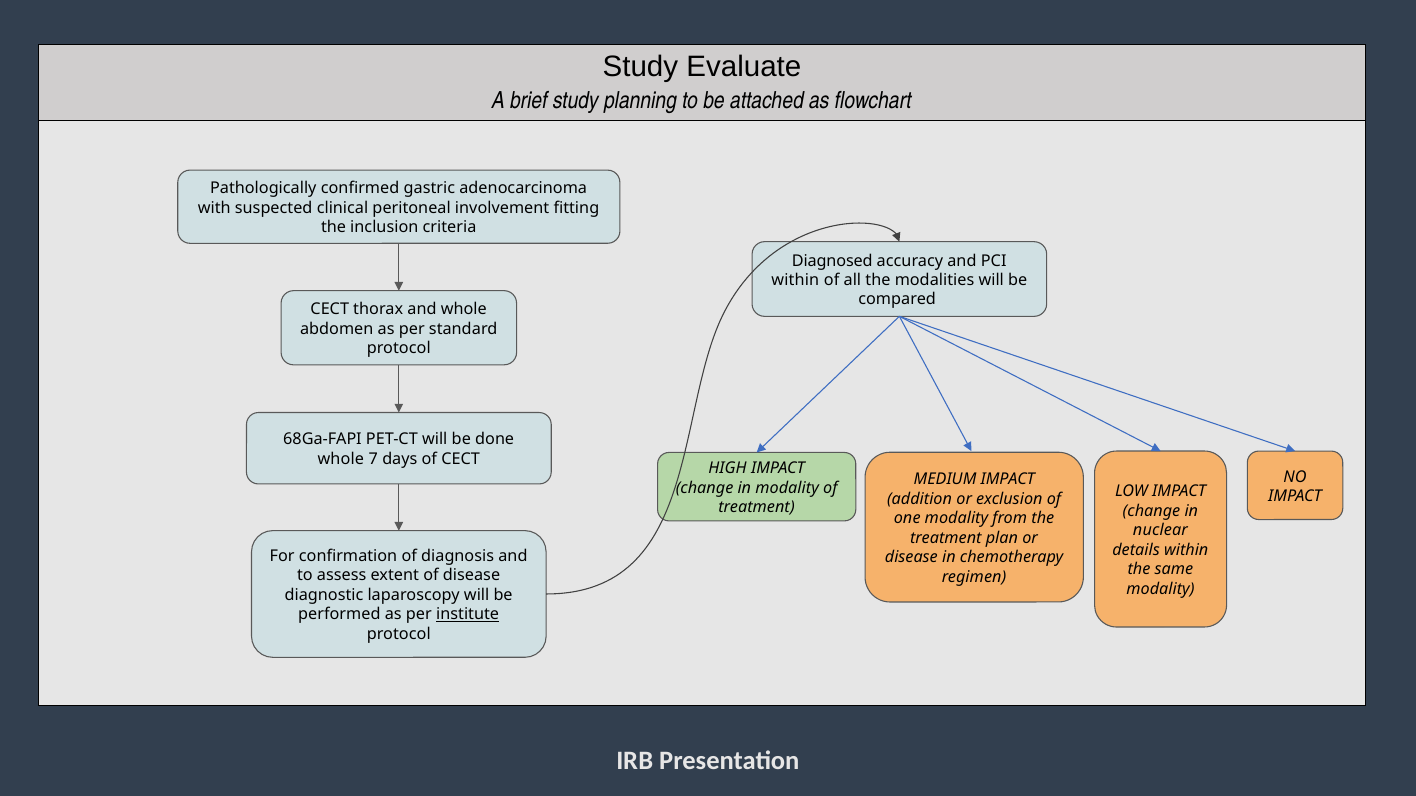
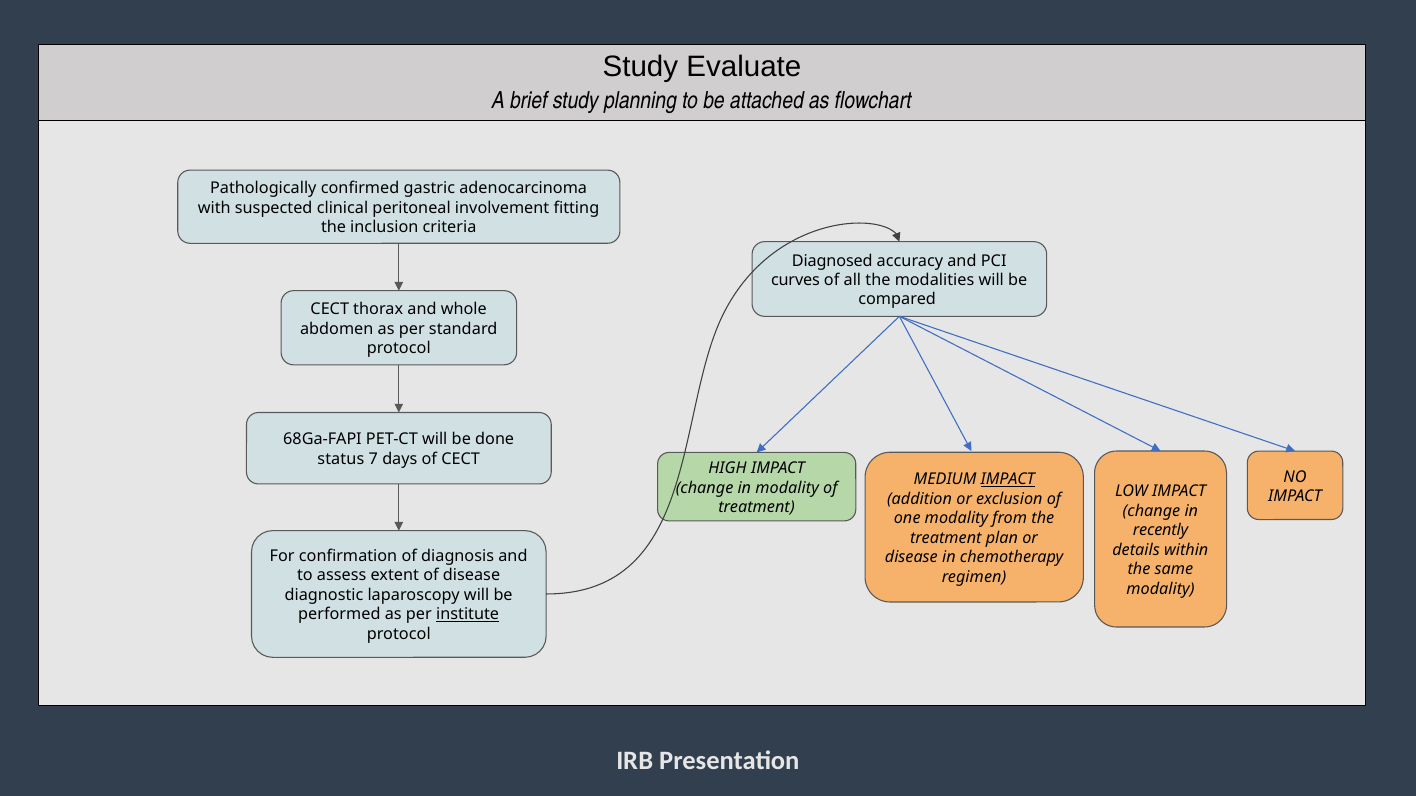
within: within -> curves (795, 280)
whole: whole -> status (341, 459)
IMPACT underline: none -> present (1008, 480)
nuclear: nuclear -> recently (1161, 531)
